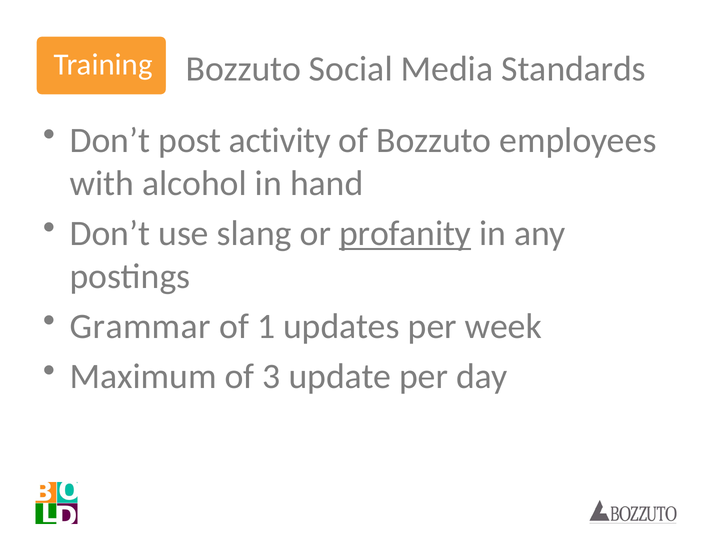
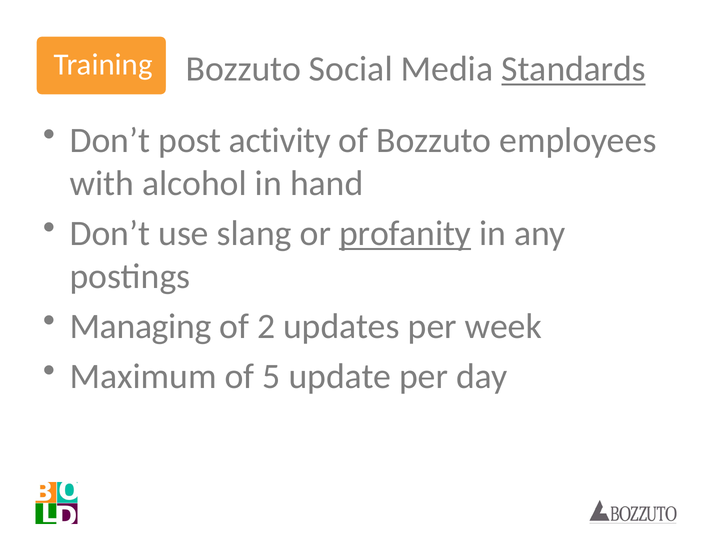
Standards underline: none -> present (574, 69)
Grammar: Grammar -> Managing (141, 327)
1: 1 -> 2 (266, 327)
3: 3 -> 5 (271, 377)
